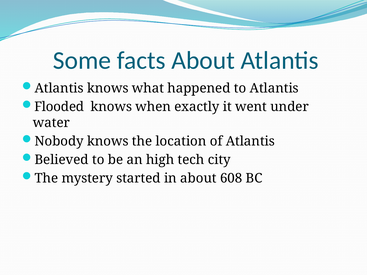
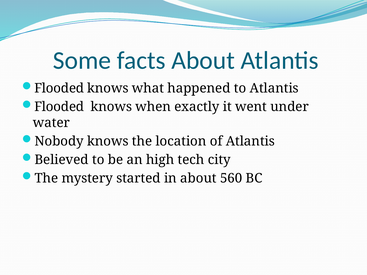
Atlantis: Atlantis -> Flooded (59, 88)
608: 608 -> 560 (231, 178)
